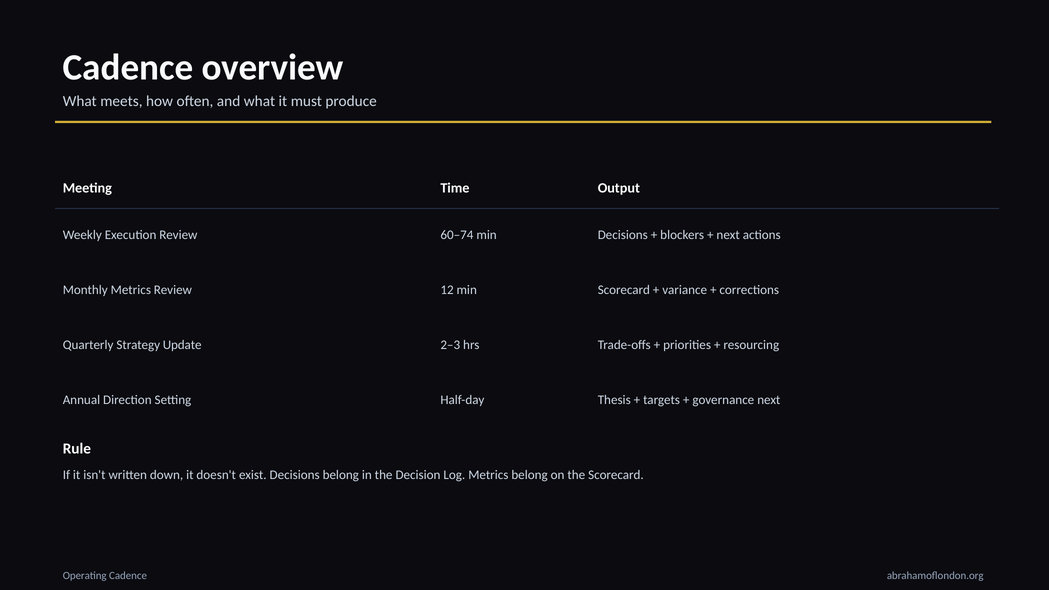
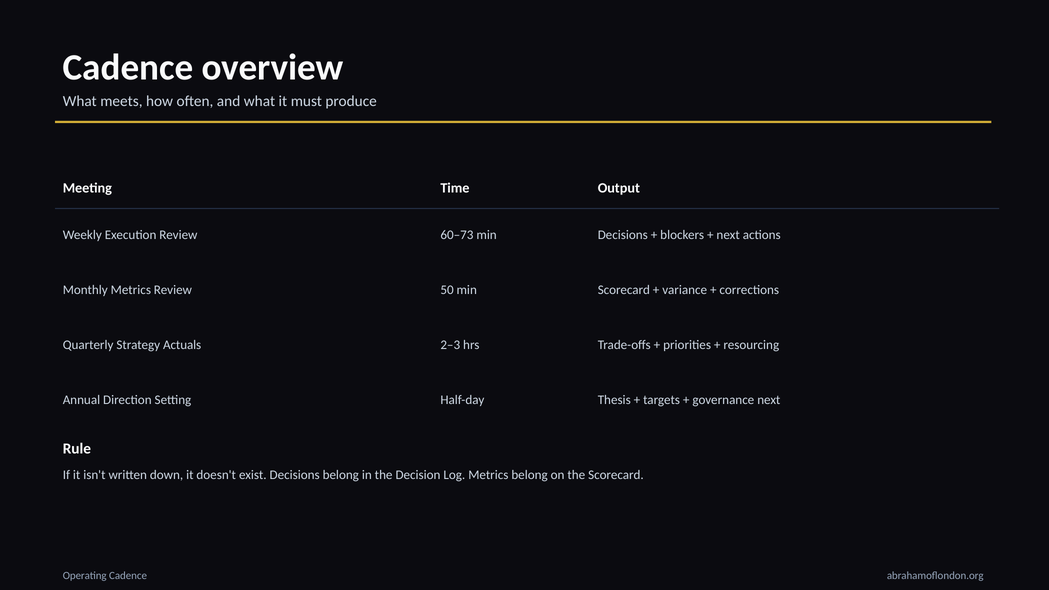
60–74: 60–74 -> 60–73 (457, 235)
12: 12 -> 50 (447, 290)
Update: Update -> Actuals (182, 345)
